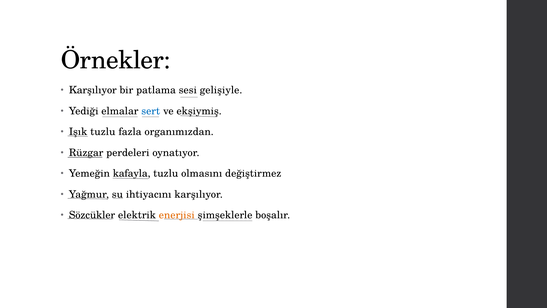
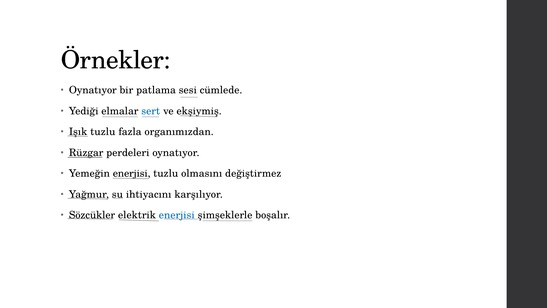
Karşılıyor: Karşılıyor -> Oynatıyor (93, 90)
gelişiyle: gelişiyle -> cümlede (221, 90)
Yemeğin kafayla: kafayla -> enerjisi (132, 173)
enerjisi colour: orange -> blue (177, 215)
